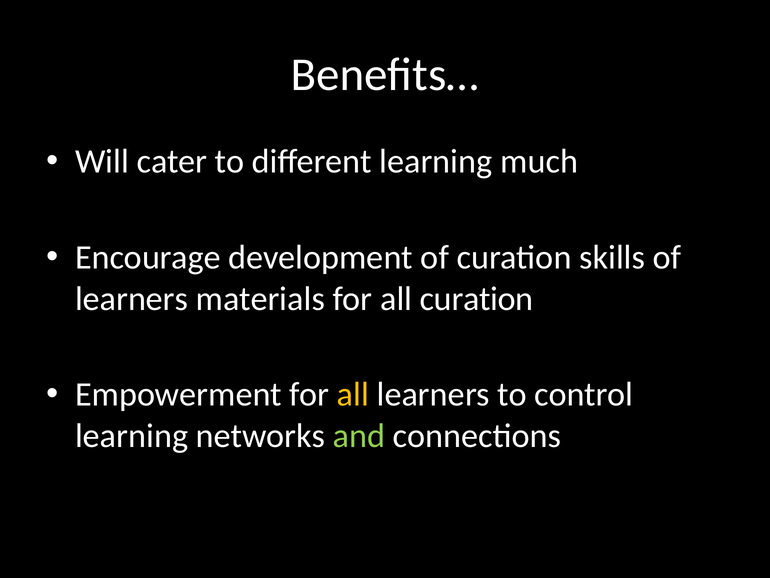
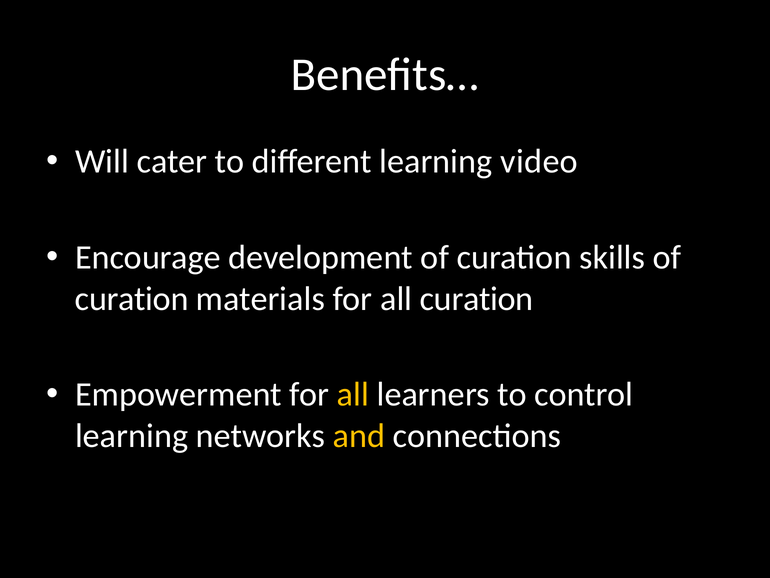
much: much -> video (539, 162)
learners: learners -> curation (132, 298)
and colour: light green -> yellow (359, 435)
